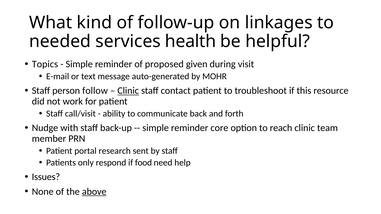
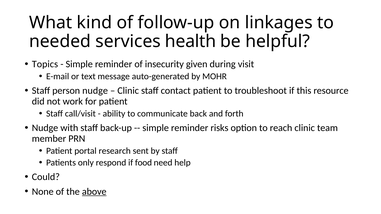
proposed: proposed -> insecurity (164, 64)
person follow: follow -> nudge (95, 91)
Clinic underline: present -> none (128, 91)
core: core -> risks (219, 128)
Issues: Issues -> Could (46, 177)
